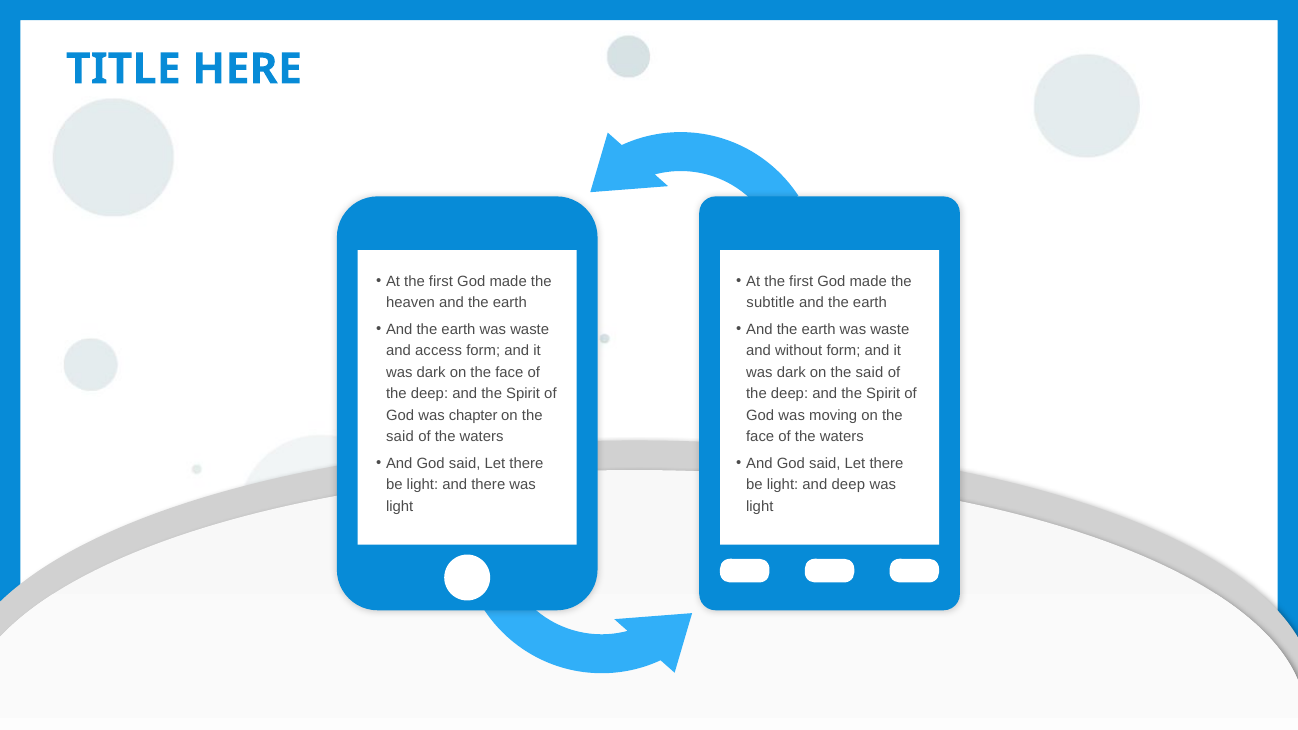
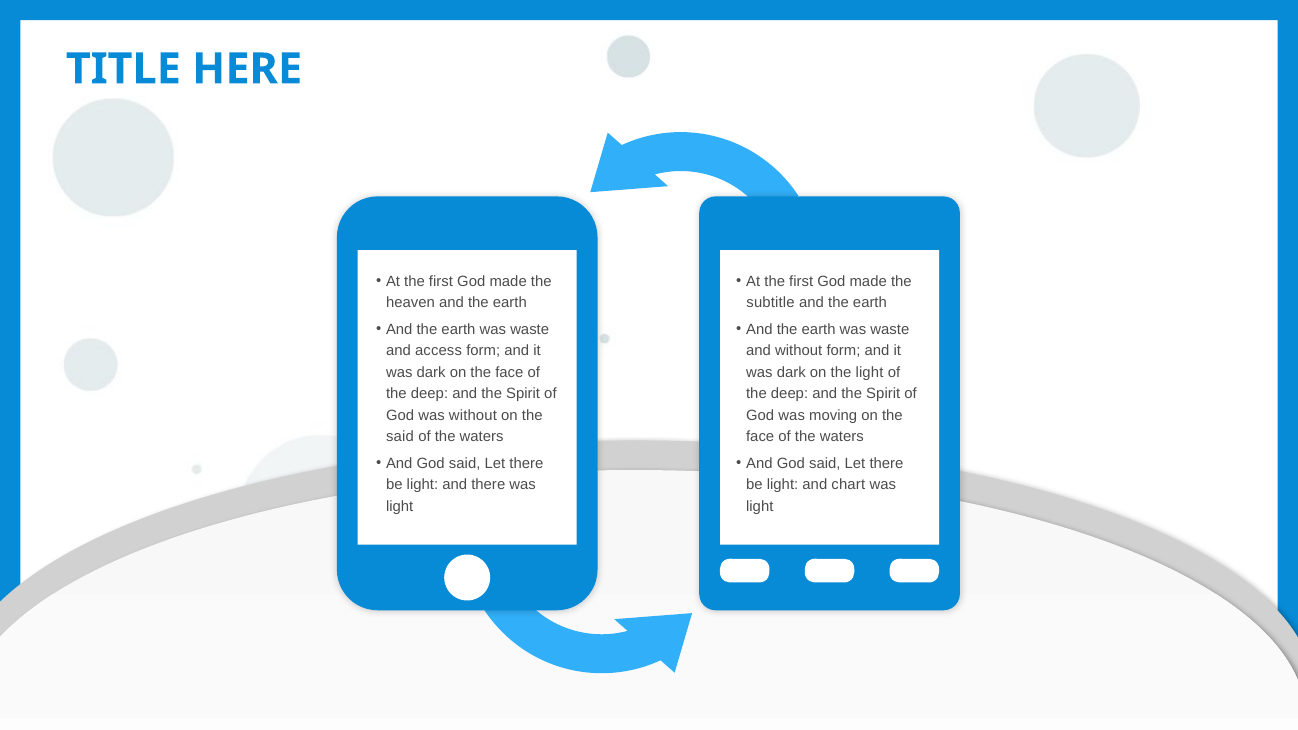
dark on the said: said -> light (869, 373)
was chapter: chapter -> without (473, 415)
and deep: deep -> chart (848, 485)
